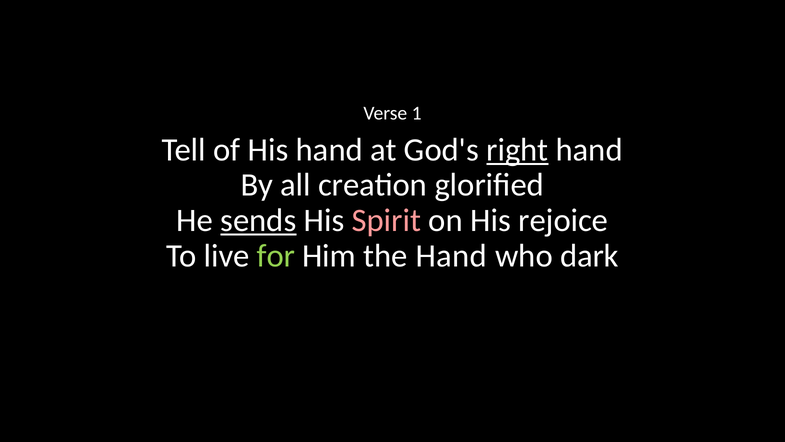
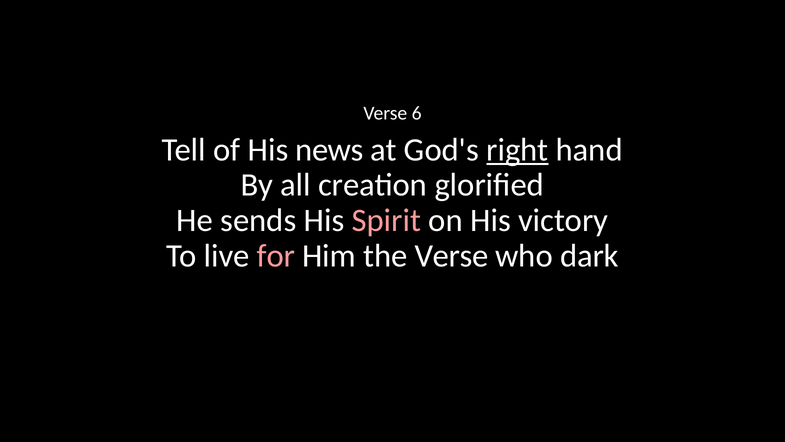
1: 1 -> 6 (417, 113)
His hand: hand -> news (329, 150)
sends underline: present -> none (258, 220)
rejoice: rejoice -> victory (563, 220)
for colour: light green -> pink (276, 256)
the Hand: Hand -> Verse (452, 256)
